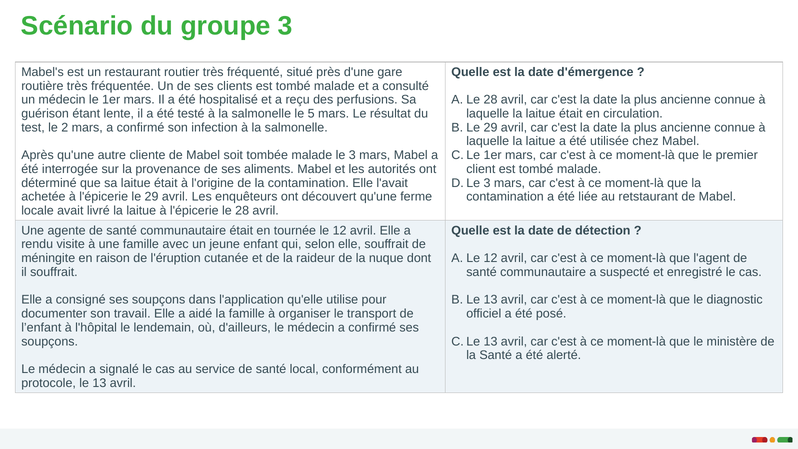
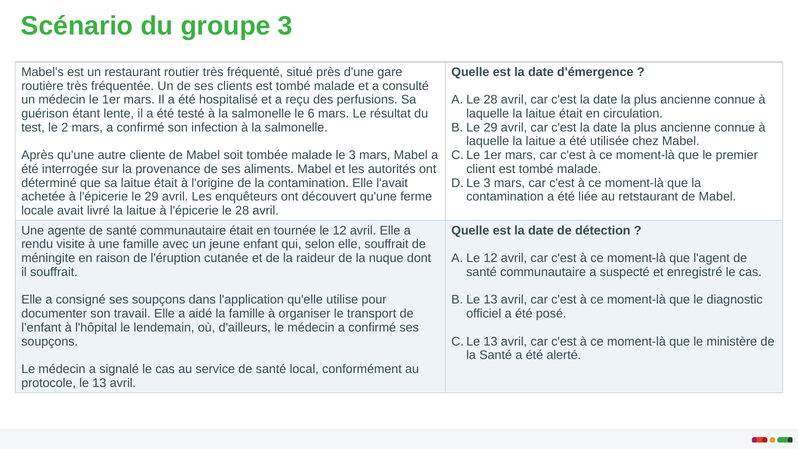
5: 5 -> 6 (311, 114)
